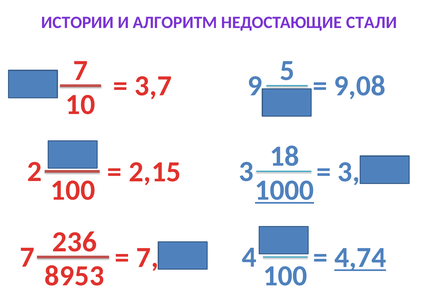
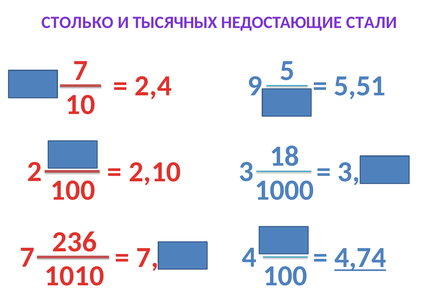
ИСТОРИИ: ИСТОРИИ -> СТОЛЬКО (77, 22)
АЛГОРИТМ: АЛГОРИТМ -> ТЫСЯЧНЫХ (175, 22)
3,7: 3,7 -> 2,4 (153, 86)
9,08: 9,08 -> 5,51 (360, 86)
2,15: 2,15 -> 2,10 (155, 172)
1000 underline: present -> none (284, 190)
8953: 8953 -> 1010 (74, 276)
